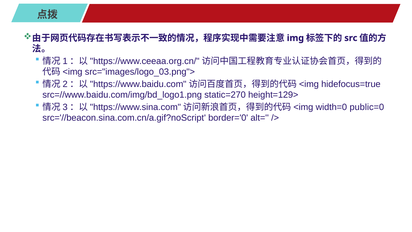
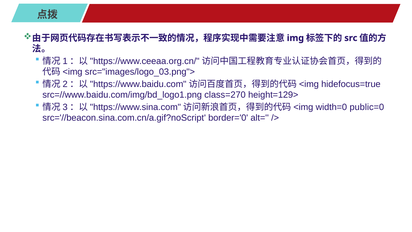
static=270: static=270 -> class=270 (225, 95)
